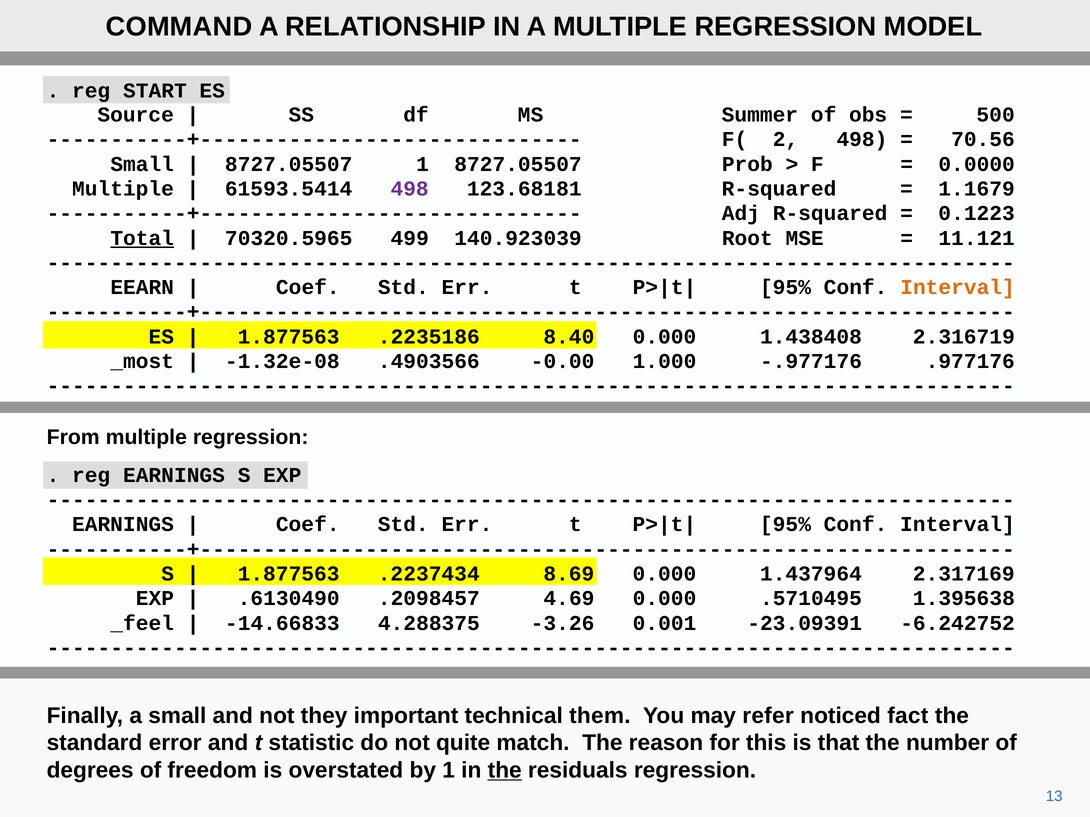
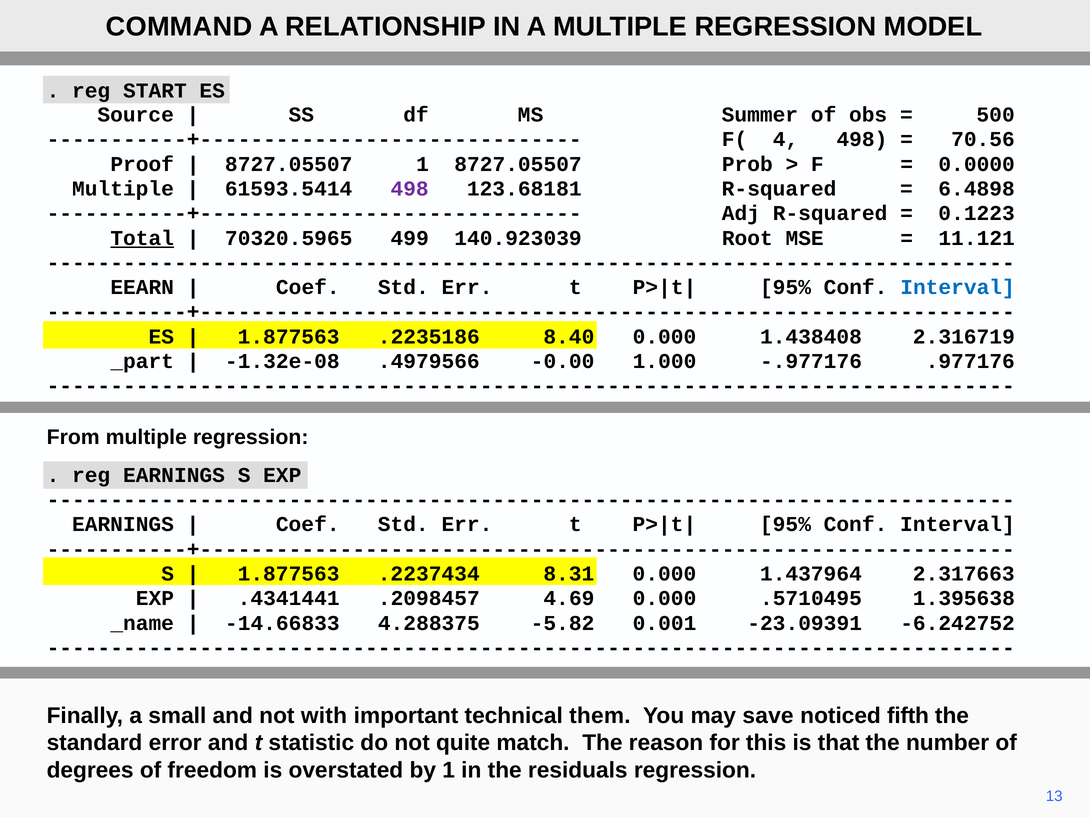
2: 2 -> 4 (786, 139)
Small: Small -> Proof (142, 164)
1.1679: 1.1679 -> 6.4898 (977, 189)
Interval colour: orange -> blue (958, 288)
_most: _most -> _part (142, 362)
.4903566: .4903566 -> .4979566 (429, 362)
8.69: 8.69 -> 8.31 (569, 574)
2.317169: 2.317169 -> 2.317663 (964, 574)
.6130490: .6130490 -> .4341441 (289, 599)
_feel: _feel -> _name (142, 623)
-3.26: -3.26 -> -5.82 (563, 623)
they: they -> with (324, 716)
refer: refer -> save (768, 716)
fact: fact -> fifth (908, 716)
the underline: present -> none (505, 771)
